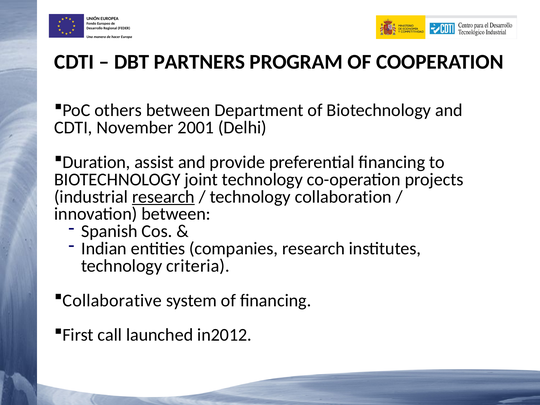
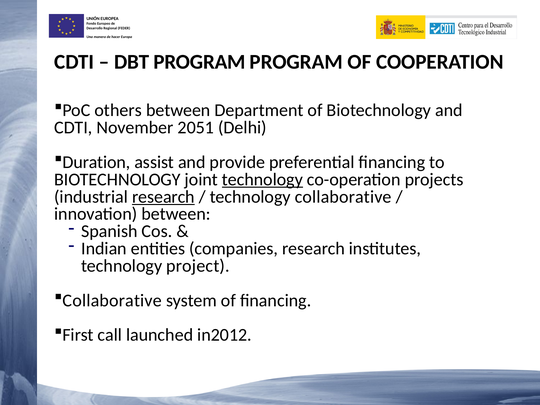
DBT PARTNERS: PARTNERS -> PROGRAM (199, 62)
2001: 2001 -> 2051 (196, 128)
technology underline: none -> present (262, 179)
technology collaboration: collaboration -> collaborative (343, 197)
criteria: criteria -> project (198, 266)
